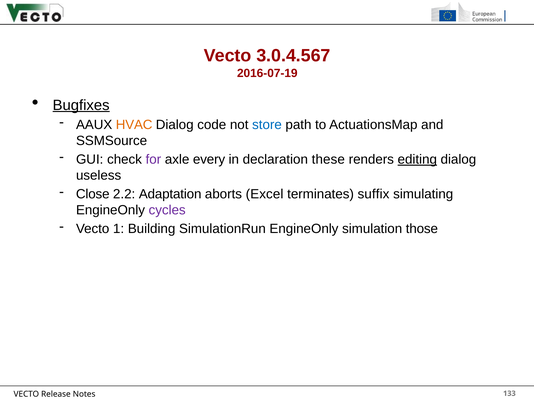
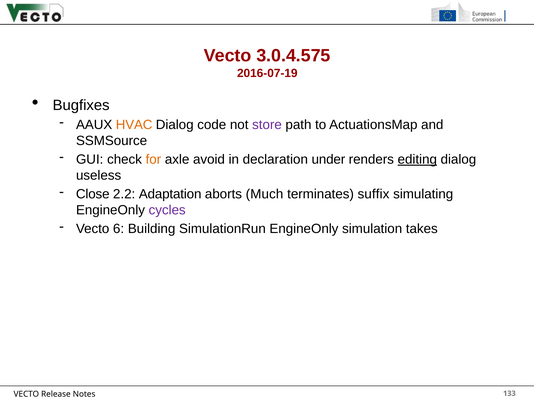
3.0.4.567: 3.0.4.567 -> 3.0.4.575 (293, 56)
Bugfixes underline: present -> none (81, 105)
store colour: blue -> purple (267, 124)
for colour: purple -> orange (153, 159)
every: every -> avoid (209, 159)
these: these -> under (328, 159)
Excel: Excel -> Much (265, 194)
1: 1 -> 6 (119, 229)
those: those -> takes (422, 229)
